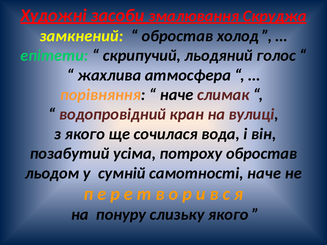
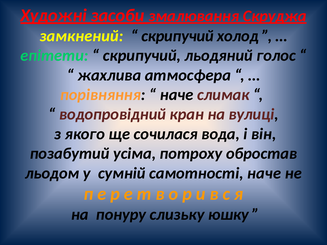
обростав: обростав -> скрипучий (177, 36)
слизьку якого: якого -> юшку (228, 215)
